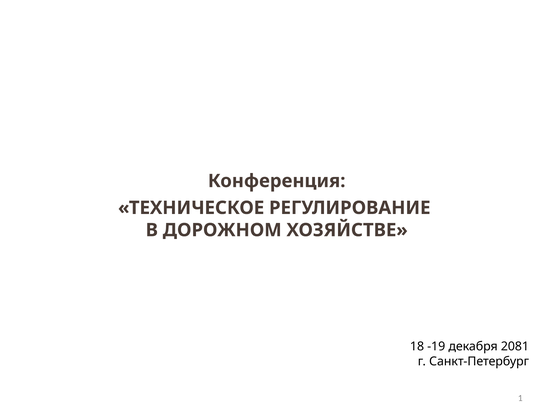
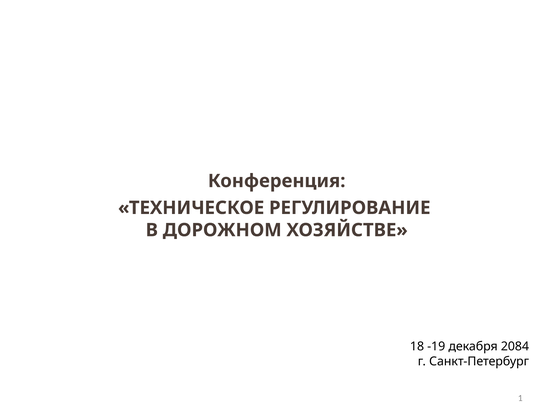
2081: 2081 -> 2084 (515, 346)
